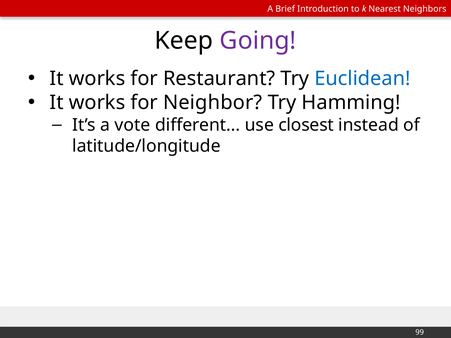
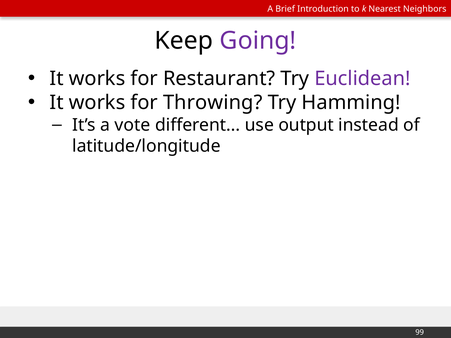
Euclidean colour: blue -> purple (363, 79)
Neighbor: Neighbor -> Throwing (213, 103)
closest: closest -> output (306, 125)
